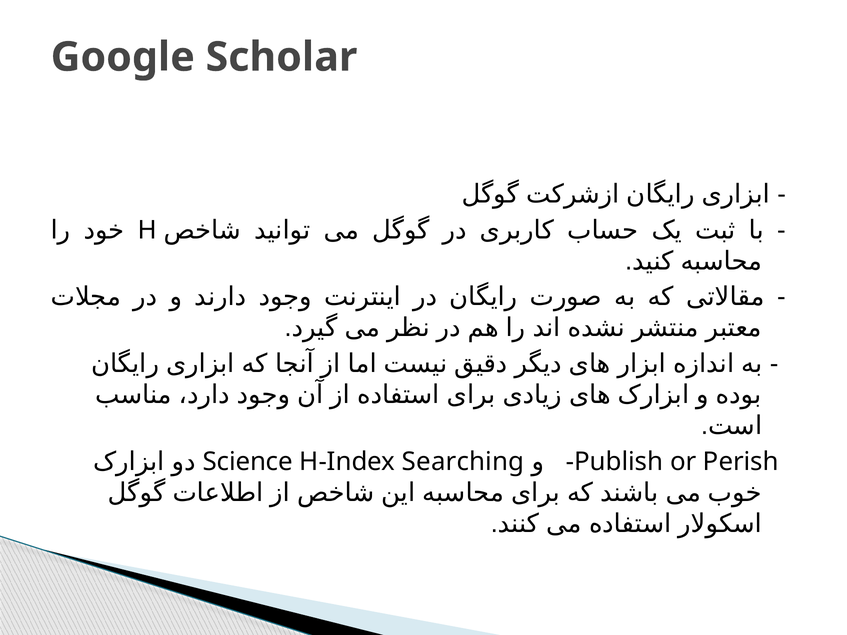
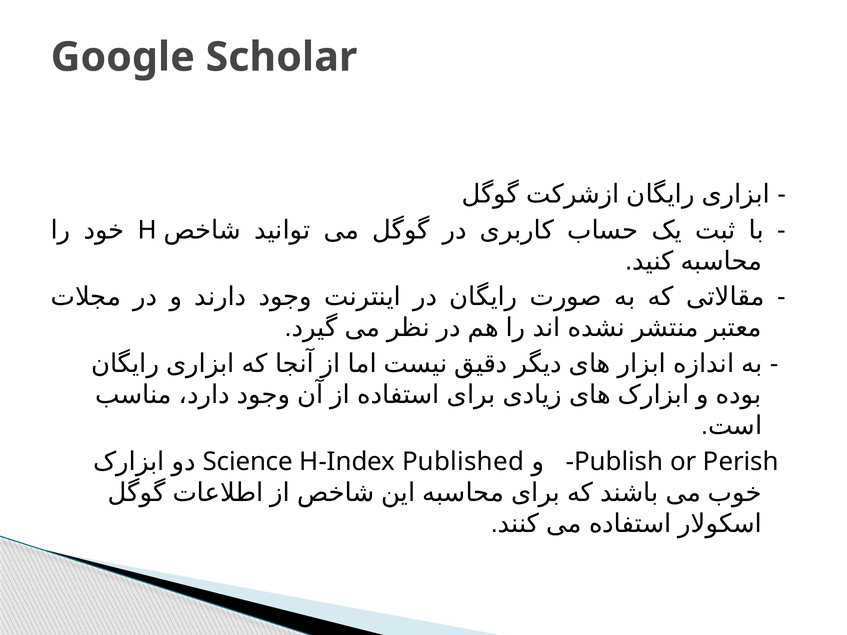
Searching: Searching -> Published (463, 462)
